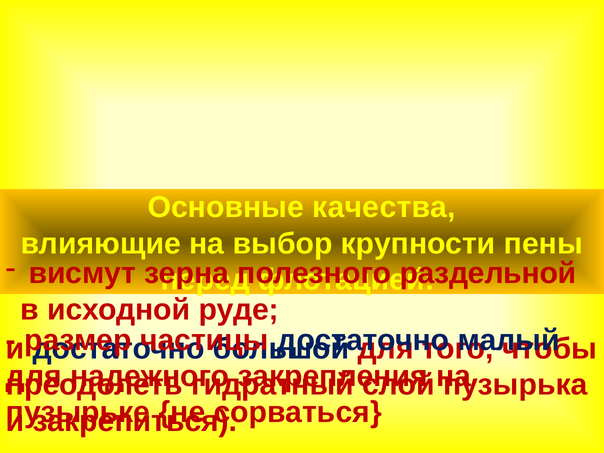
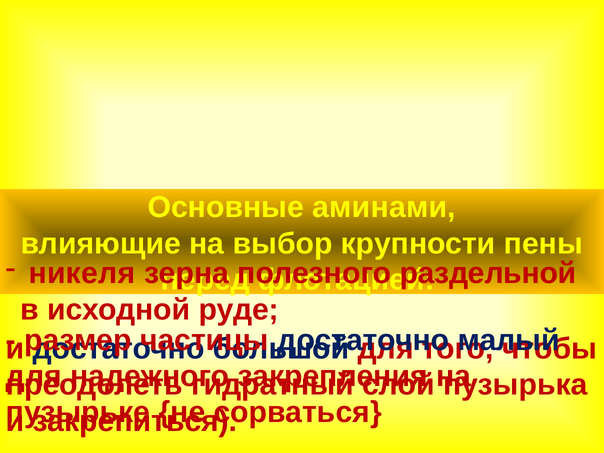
качества: качества -> аминами (384, 207)
висмут: висмут -> никеля (82, 273)
